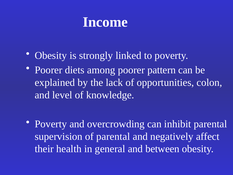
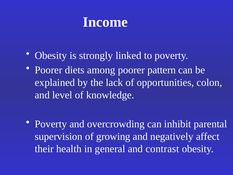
of parental: parental -> growing (113, 136)
between: between -> contrast (162, 149)
